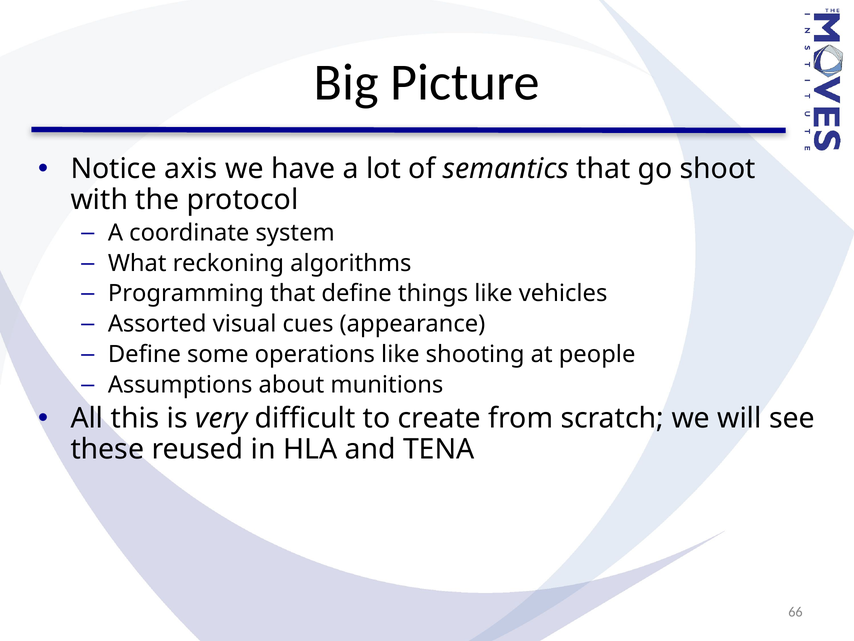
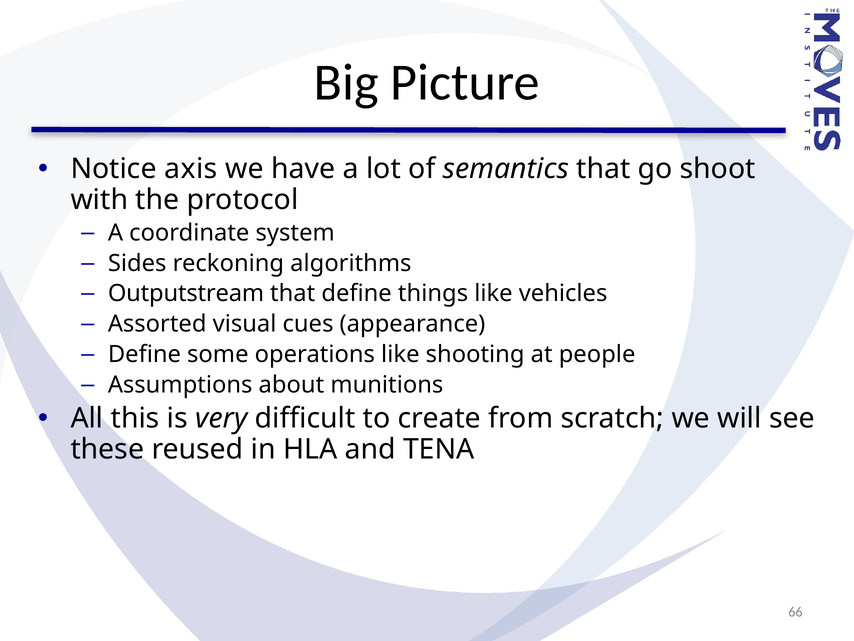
What: What -> Sides (137, 263)
Programming: Programming -> Outputstream (186, 293)
